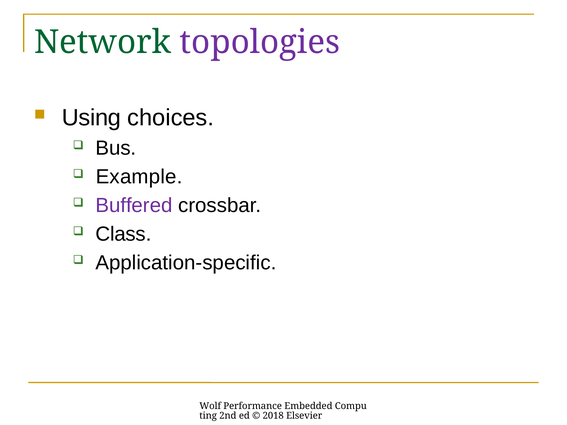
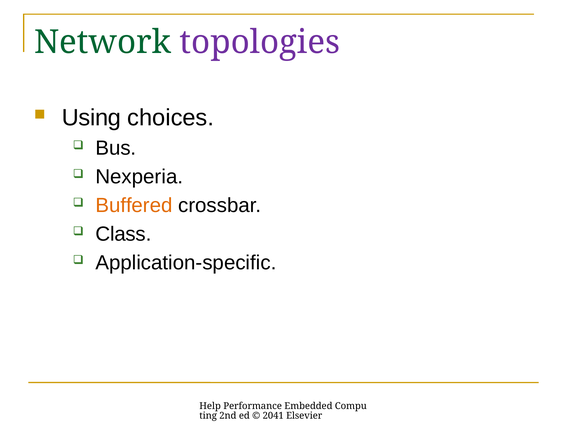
Example: Example -> Nexperia (139, 177)
Buffered colour: purple -> orange (134, 205)
Wolf: Wolf -> Help (210, 406)
2018: 2018 -> 2041 (273, 416)
